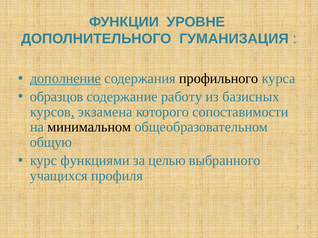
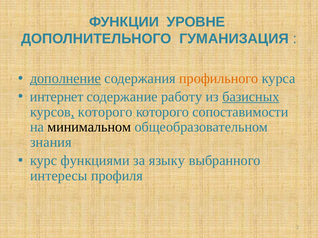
профильного colour: black -> orange (219, 79)
образцов: образцов -> интернет (57, 97)
базисных underline: none -> present (251, 97)
курсов экзамена: экзамена -> которого (105, 112)
общую: общую -> знания (51, 143)
целью: целью -> языку (167, 161)
учащихся: учащихся -> интересы (59, 176)
